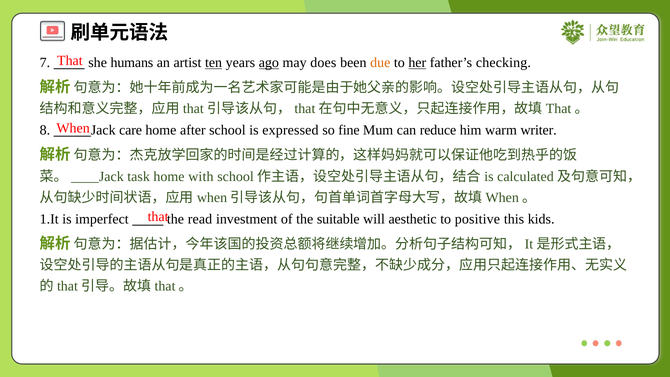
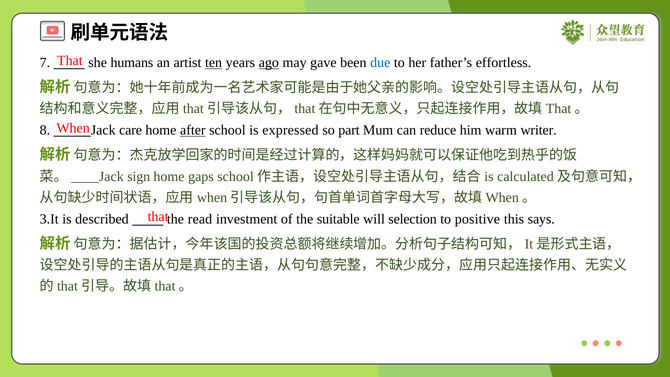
does: does -> gave (323, 63)
due colour: orange -> blue (380, 63)
her underline: present -> none (417, 63)
checking: checking -> effortless (504, 63)
after underline: none -> present (193, 130)
fine: fine -> part (349, 130)
task: task -> sign (139, 177)
with: with -> gaps (201, 177)
1.It: 1.It -> 3.It (49, 219)
imperfect: imperfect -> described (102, 219)
aesthetic: aesthetic -> selection (413, 219)
kids: kids -> says (541, 219)
